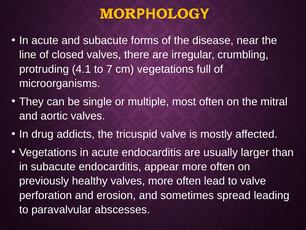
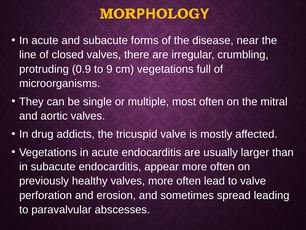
4.1: 4.1 -> 0.9 (81, 69)
7: 7 -> 9 (109, 69)
